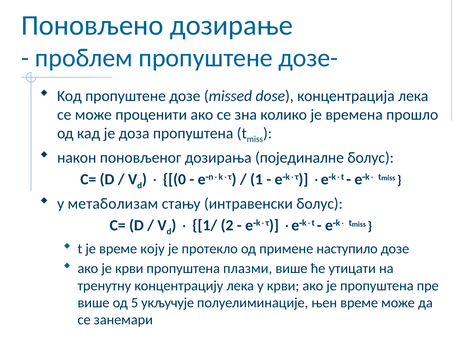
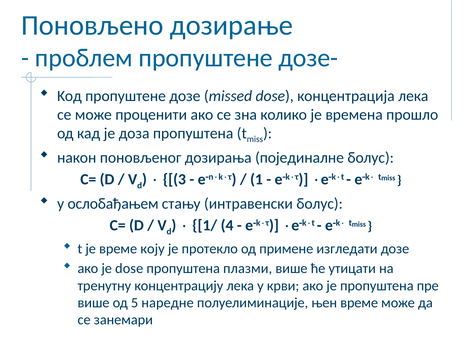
0: 0 -> 3 (174, 179)
метаболизам: метаболизам -> ослобађањем (113, 204)
2: 2 -> 4 (227, 226)
наступило: наступило -> изгледати (347, 249)
је крви: крви -> dose (129, 269)
укључује: укључује -> наредне (168, 303)
